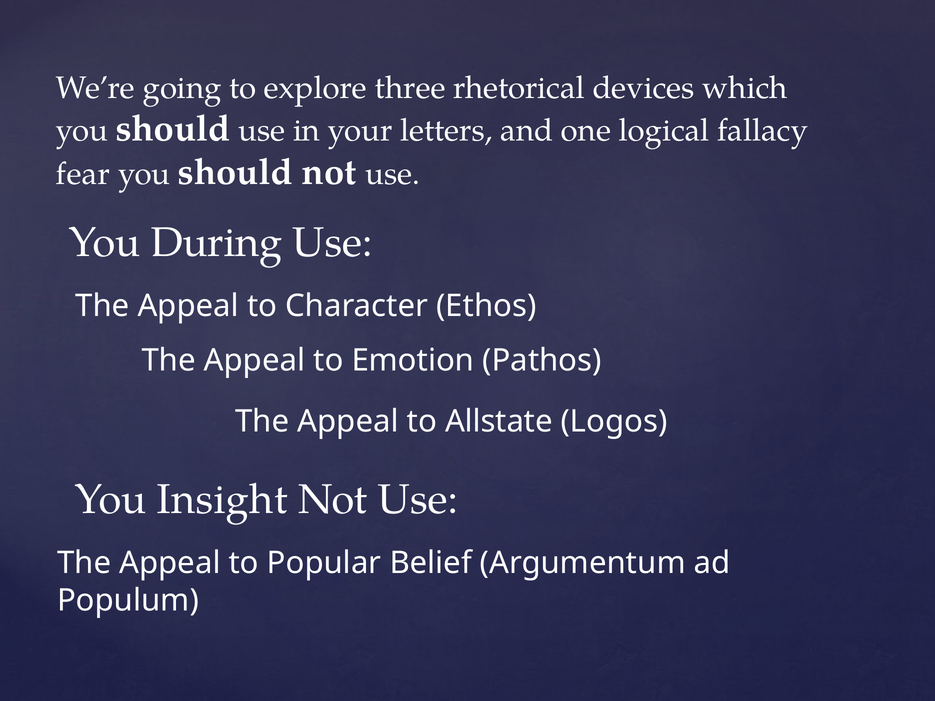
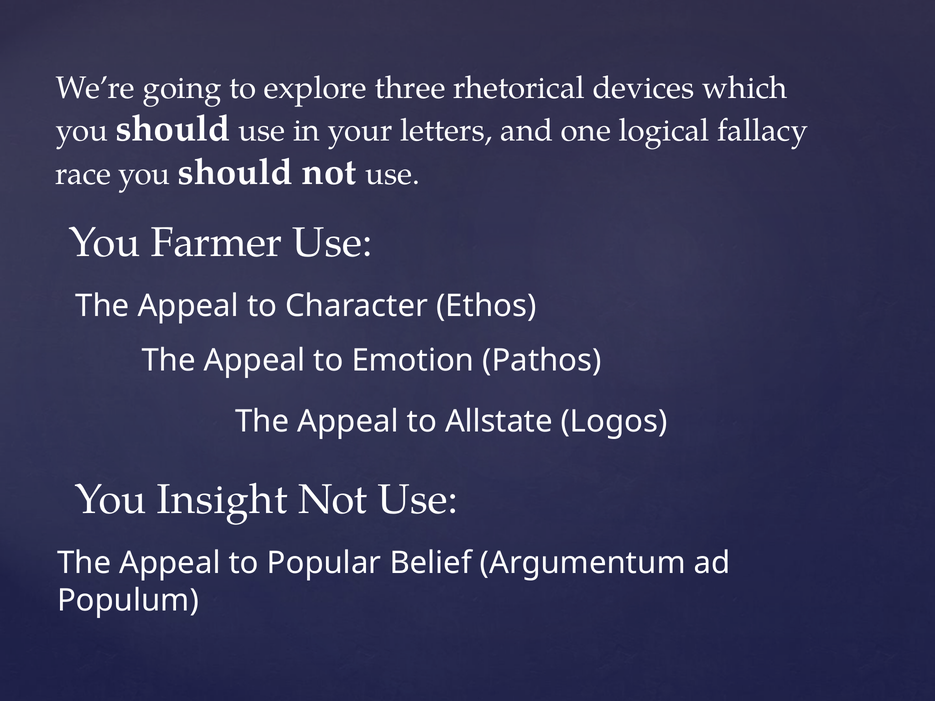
fear: fear -> race (83, 174)
During: During -> Farmer (217, 243)
